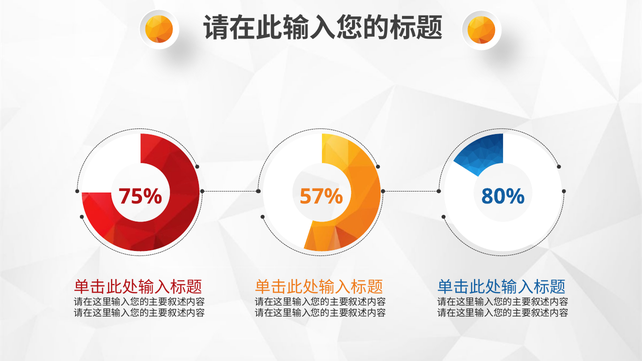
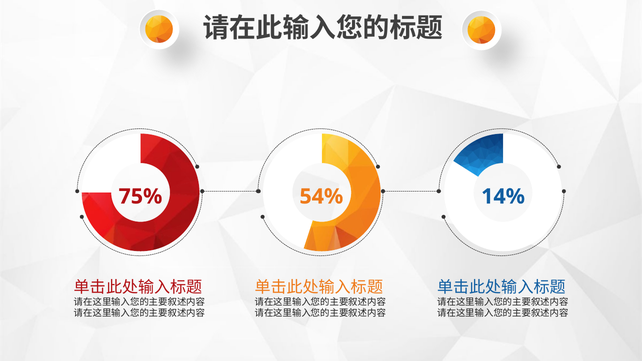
57%: 57% -> 54% (321, 197)
80%: 80% -> 14% (503, 197)
